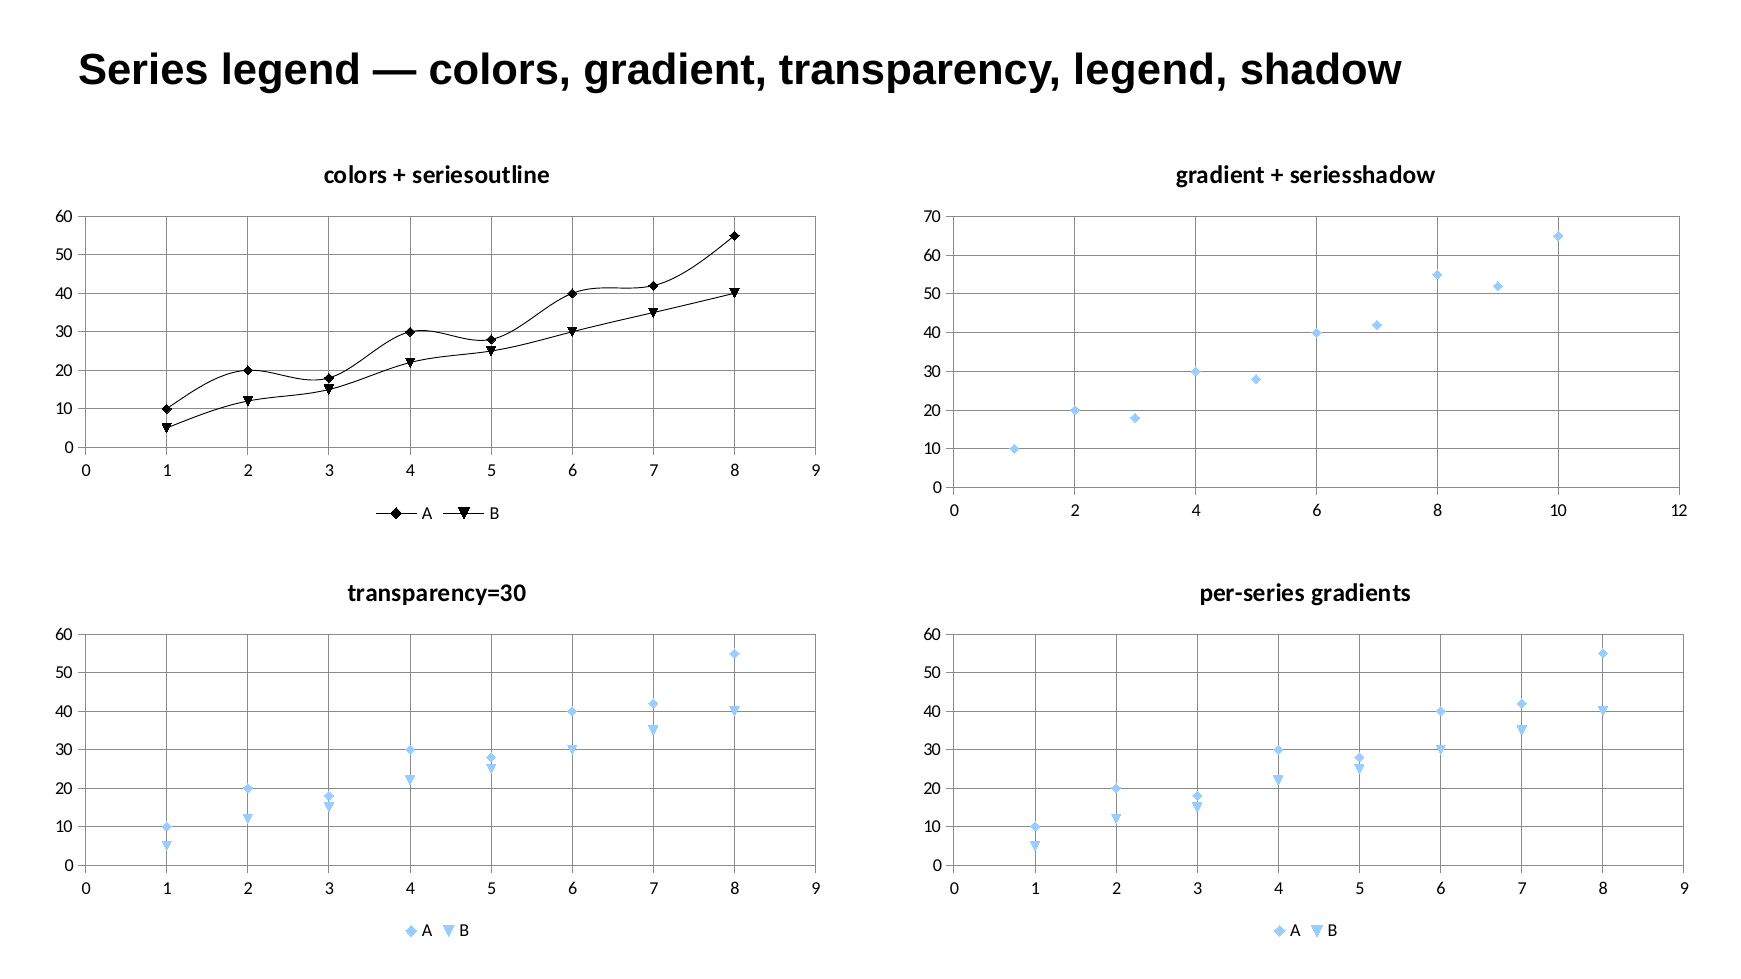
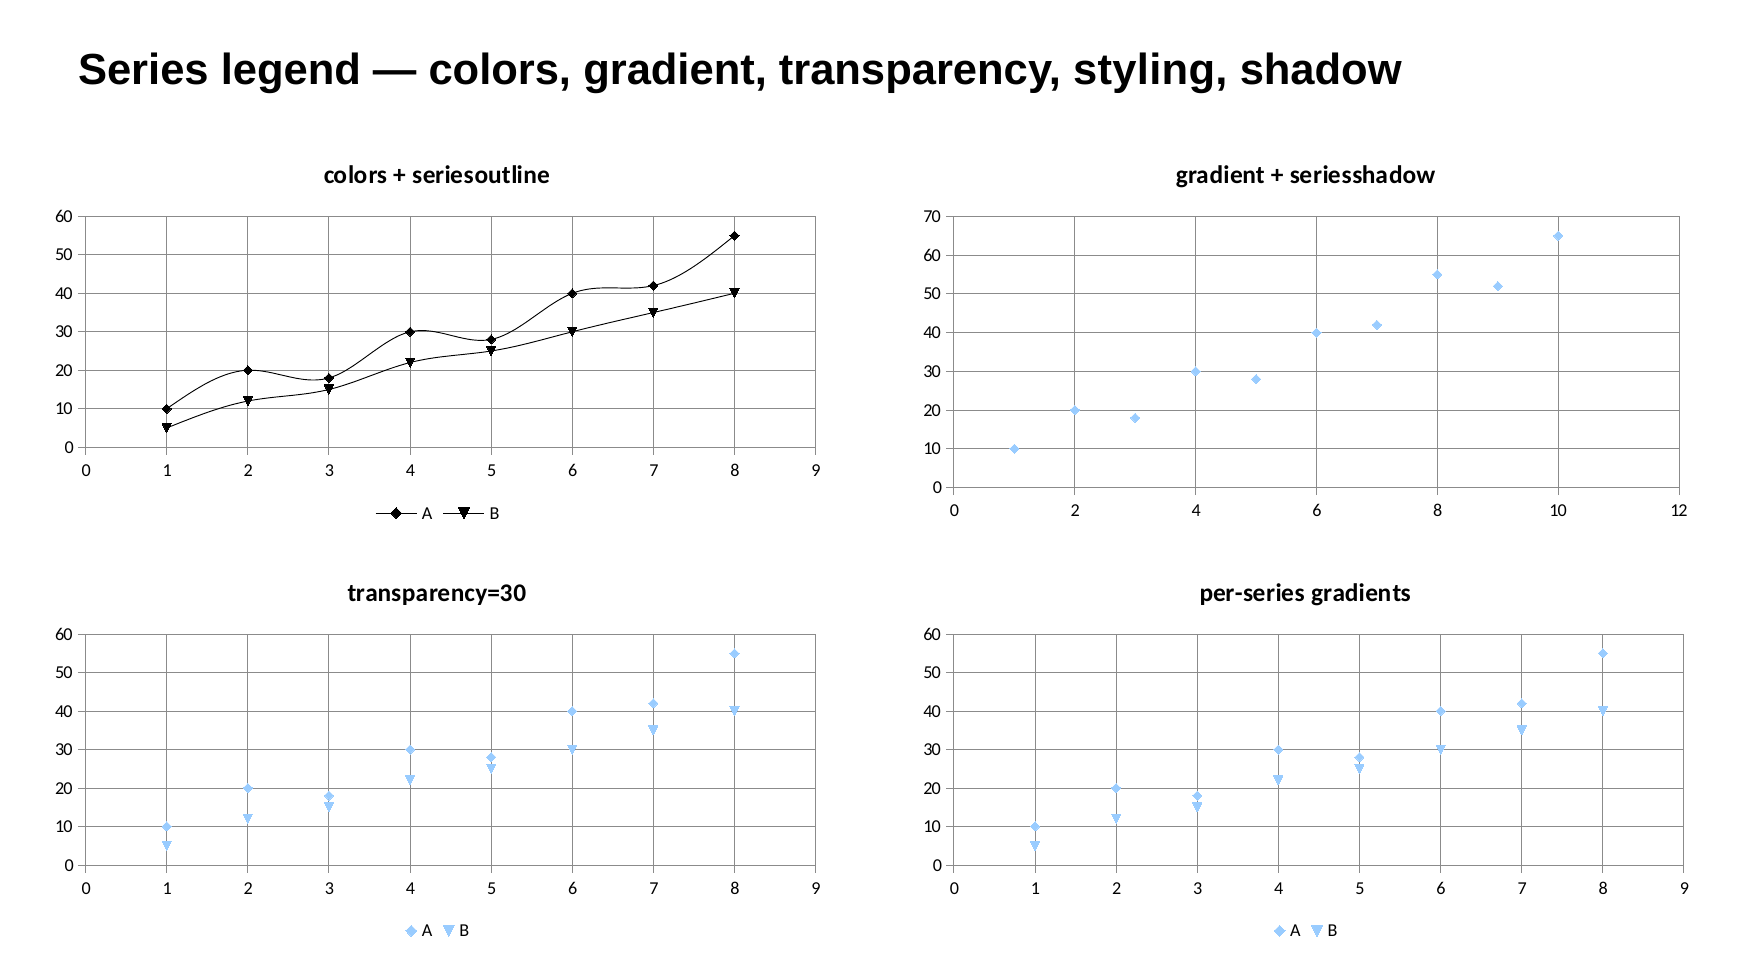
transparency legend: legend -> styling (1150, 71)
